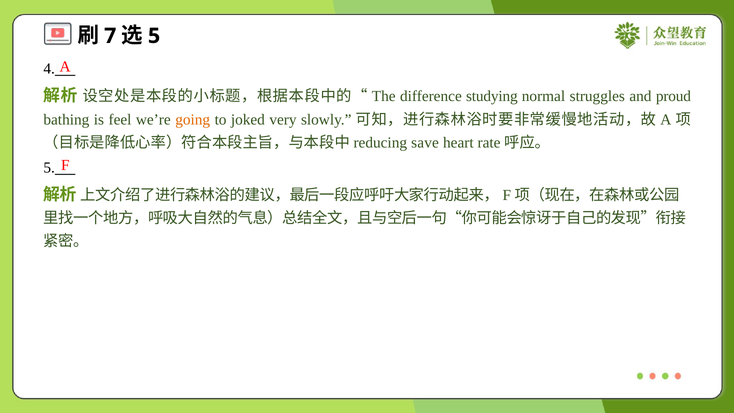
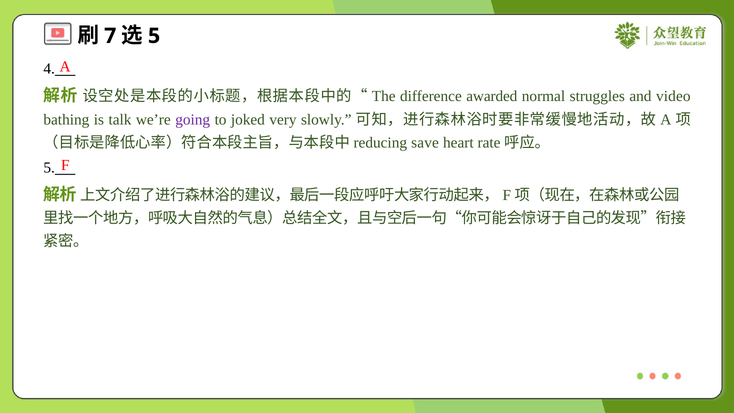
studying: studying -> awarded (492, 96)
proud: proud -> video (673, 96)
feel: feel -> talk (120, 120)
going colour: orange -> purple (193, 120)
